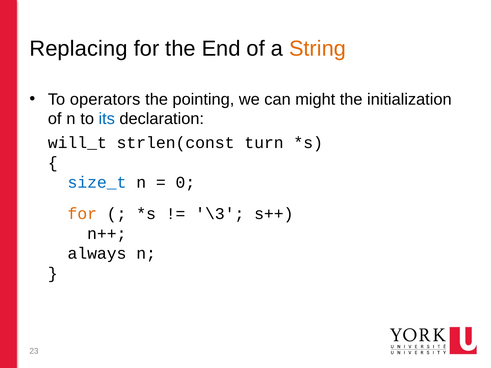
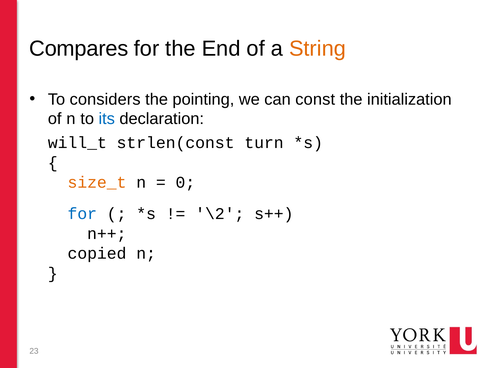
Replacing: Replacing -> Compares (79, 49)
operators: operators -> considers (105, 99)
might: might -> const (315, 99)
size_t colour: blue -> orange (97, 183)
for colour: orange -> blue (82, 214)
\3: \3 -> \2 (220, 214)
always: always -> copied (97, 254)
